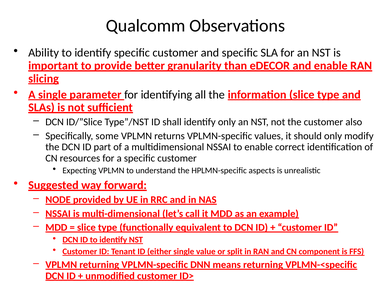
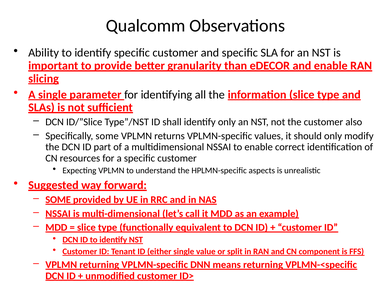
NODE: NODE -> SOME (58, 200)
